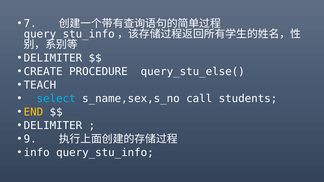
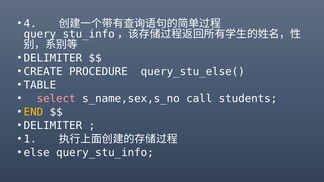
7: 7 -> 4 (30, 24)
TEACH: TEACH -> TABLE (40, 85)
select colour: light blue -> pink (56, 99)
9: 9 -> 1 (30, 139)
info: info -> else (37, 153)
